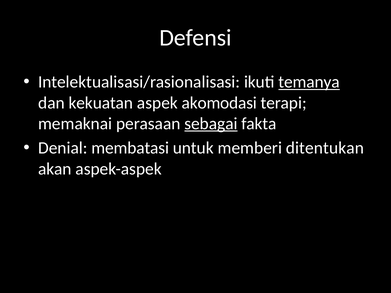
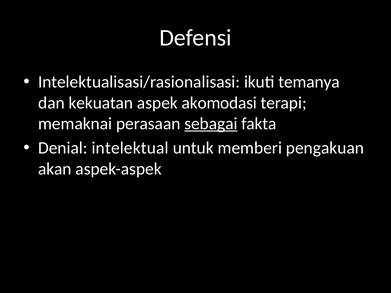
temanya underline: present -> none (309, 82)
membatasi: membatasi -> intelektual (130, 148)
ditentukan: ditentukan -> pengakuan (325, 148)
